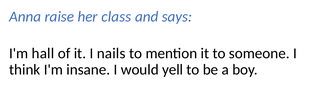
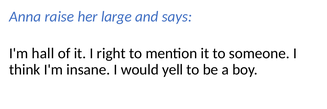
class: class -> large (116, 17)
nails: nails -> right (111, 53)
